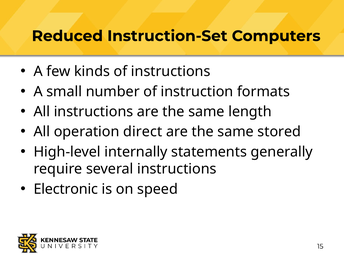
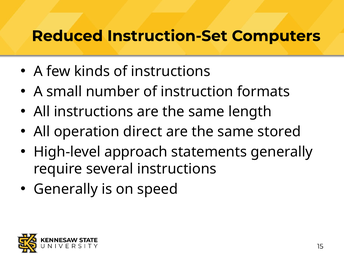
internally: internally -> approach (136, 152)
Electronic: Electronic -> Generally (66, 189)
